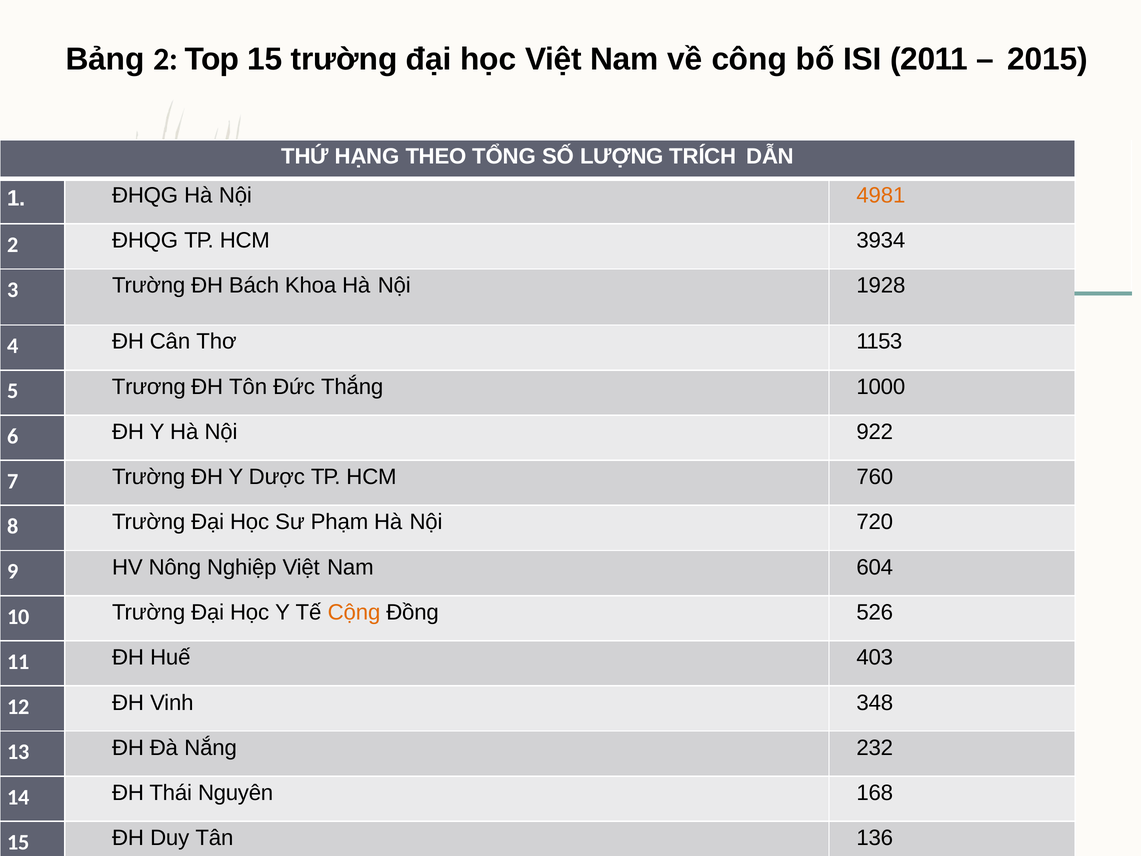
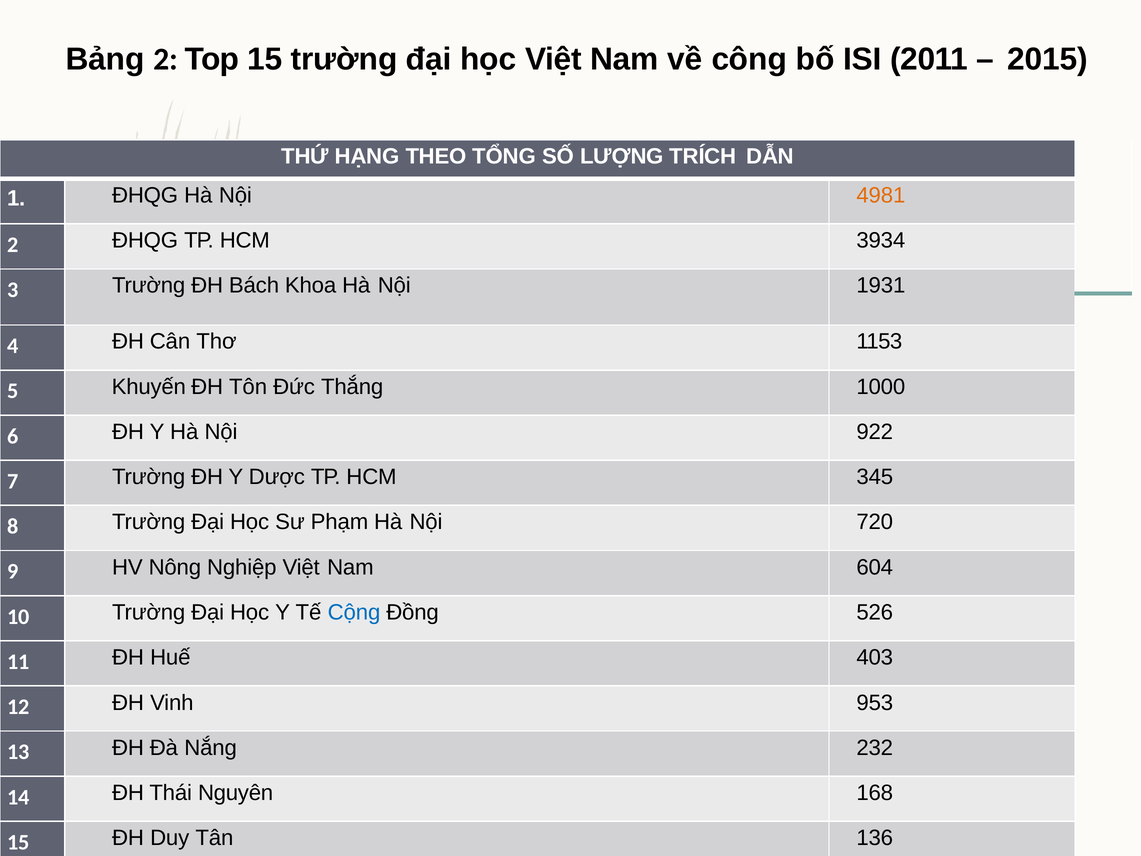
1928: 1928 -> 1931 (881, 285)
Trương: Trương -> Khuyến (149, 387)
760: 760 -> 345 (875, 477)
Cộng colour: orange -> blue (354, 612)
348: 348 -> 953 (875, 702)
